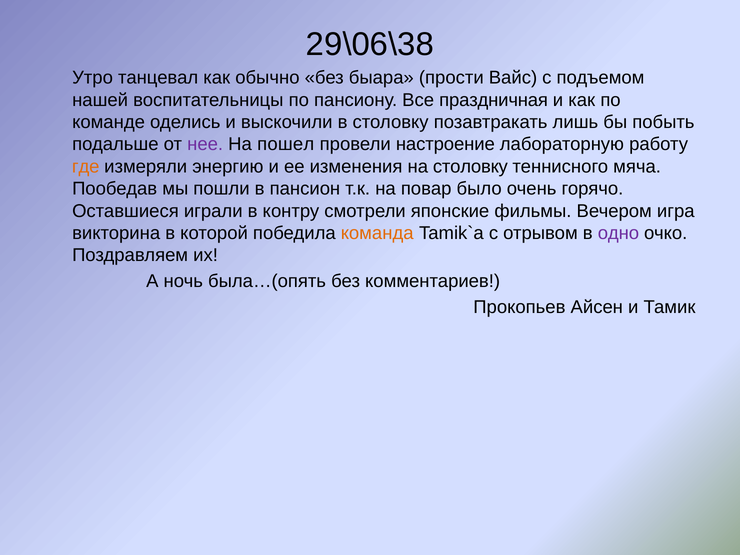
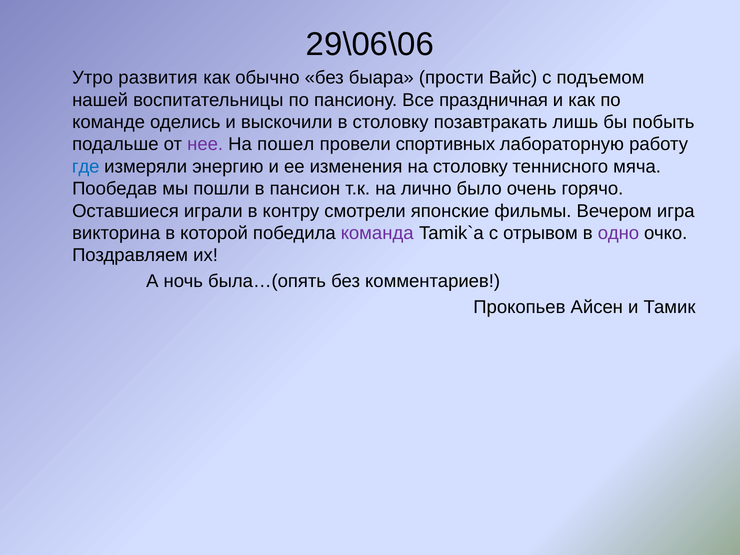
29\06\38: 29\06\38 -> 29\06\06 (370, 44)
танцевал: танцевал -> развития (158, 78)
настроение: настроение -> спортивных (445, 144)
где colour: orange -> blue (86, 167)
повар: повар -> лично (426, 189)
команда colour: orange -> purple (377, 233)
